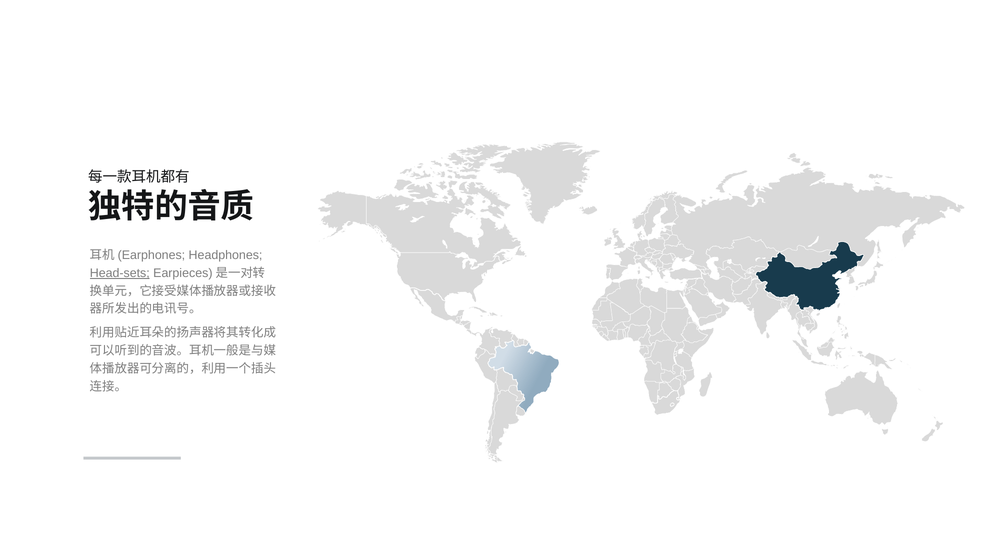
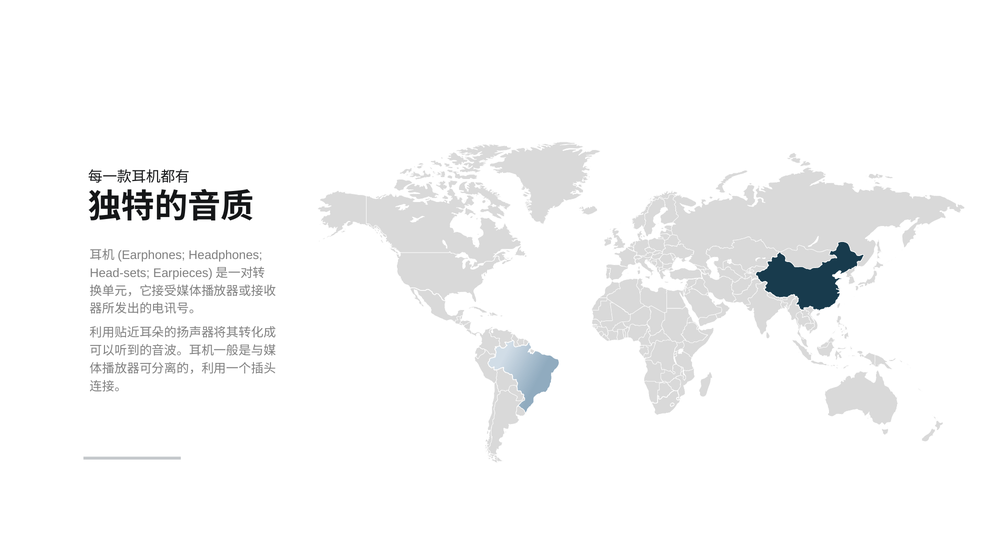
Head-sets underline: present -> none (120, 273)
